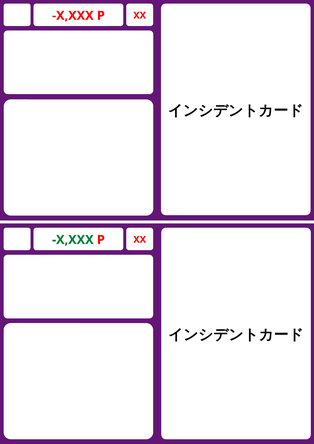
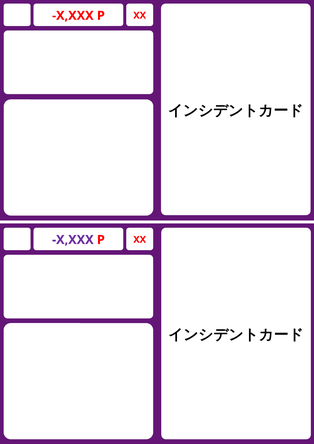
X,XXX colour: green -> purple (73, 240)
